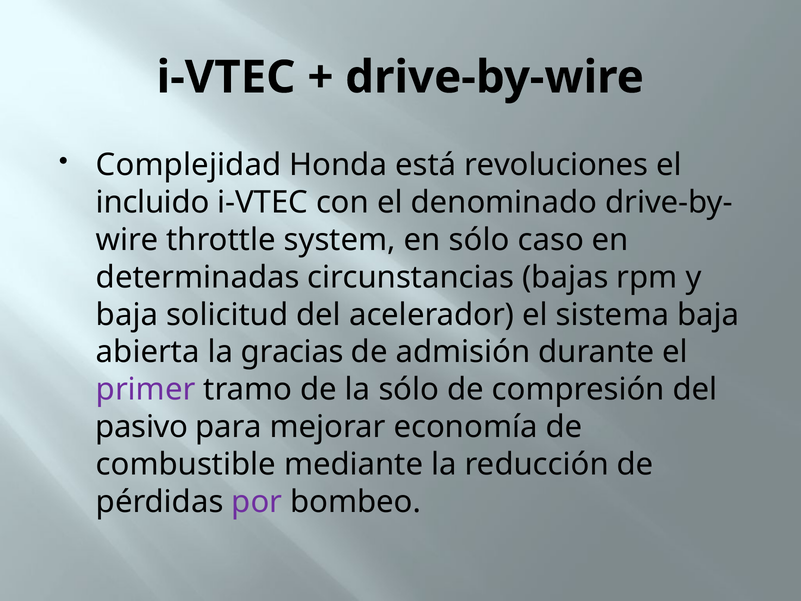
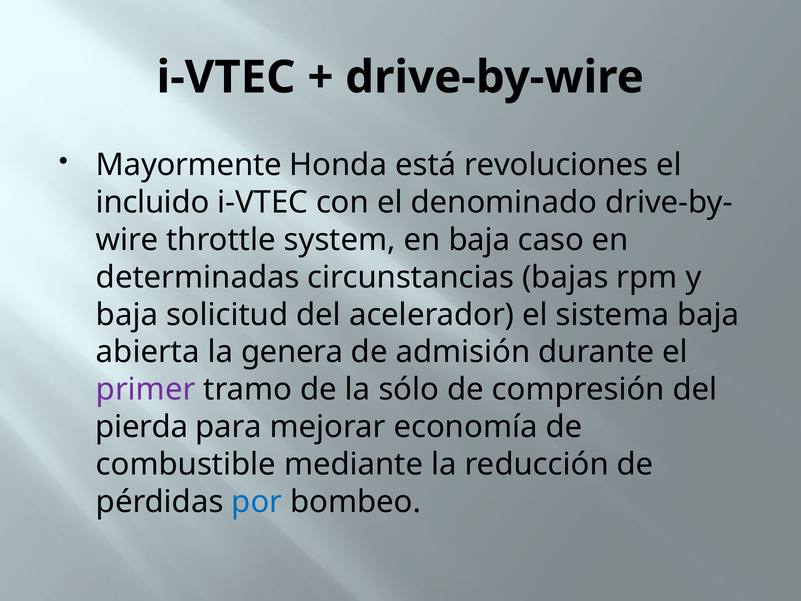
Complejidad: Complejidad -> Mayormente (189, 165)
en sólo: sólo -> baja (479, 240)
gracias: gracias -> genera (292, 352)
pasivo: pasivo -> pierda (142, 427)
por colour: purple -> blue (257, 502)
